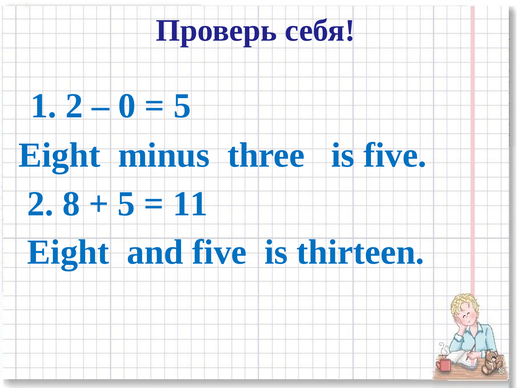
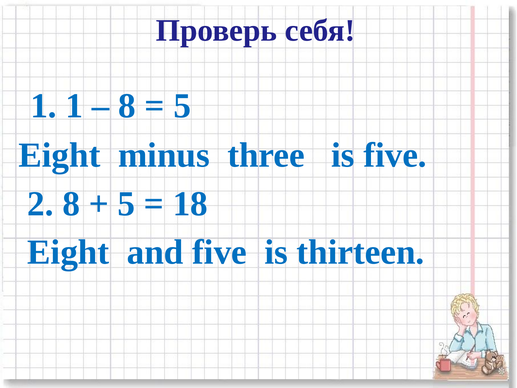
1 2: 2 -> 1 (74, 106)
0: 0 -> 8 (127, 106)
11: 11 -> 18 (190, 204)
